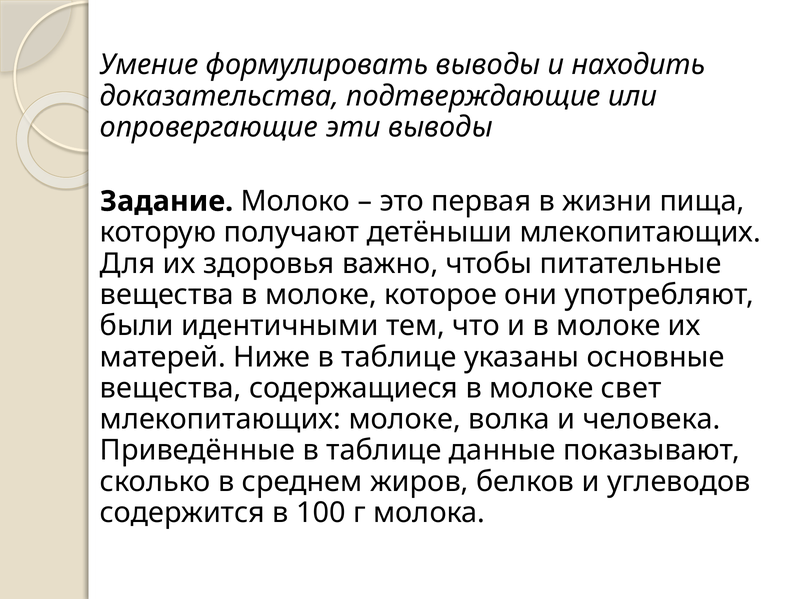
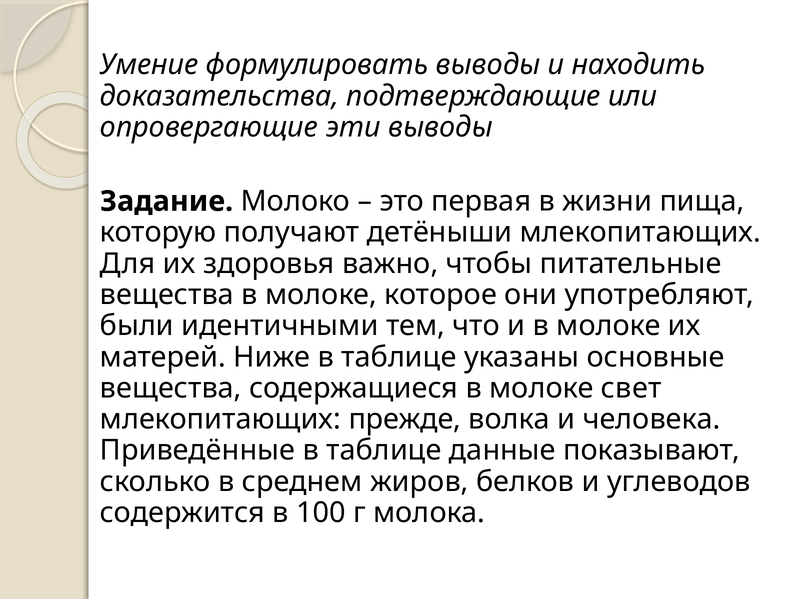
млекопитающих молоке: молоке -> прежде (405, 419)
